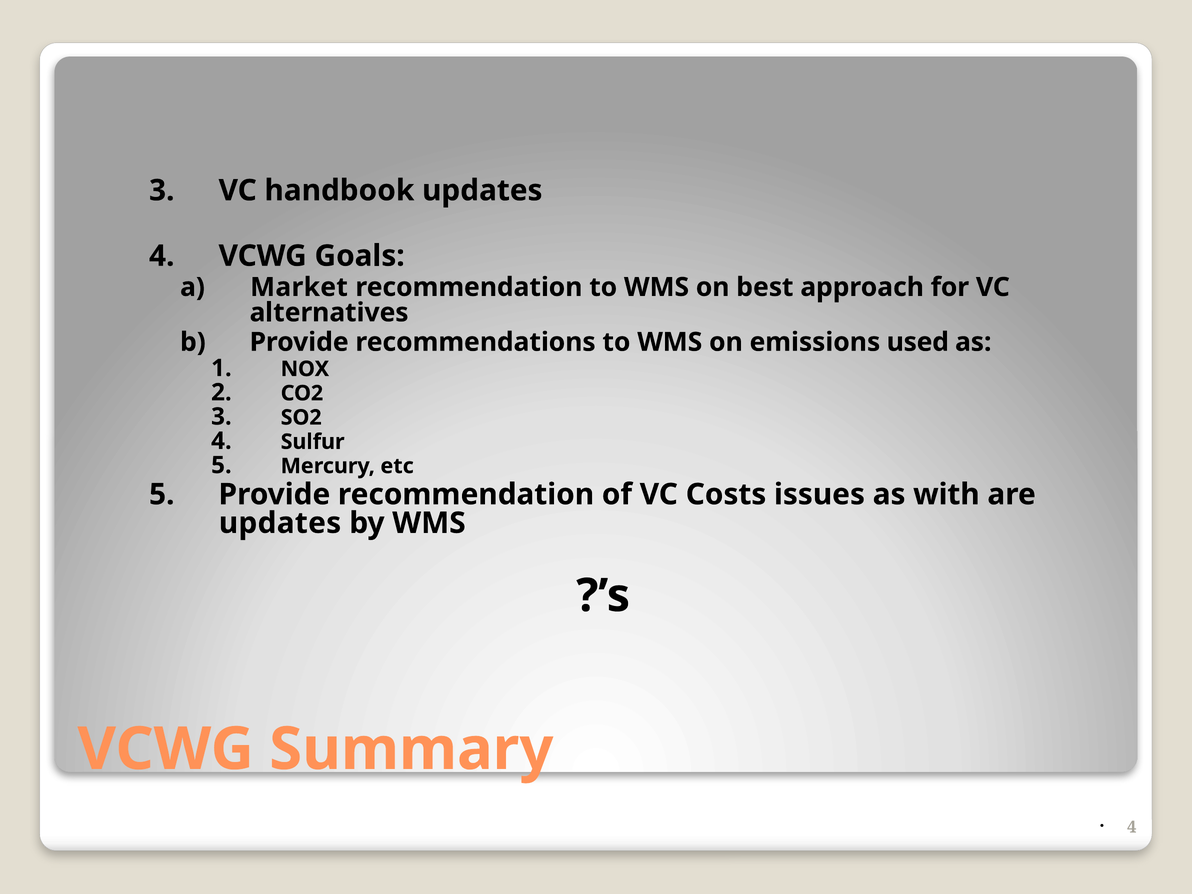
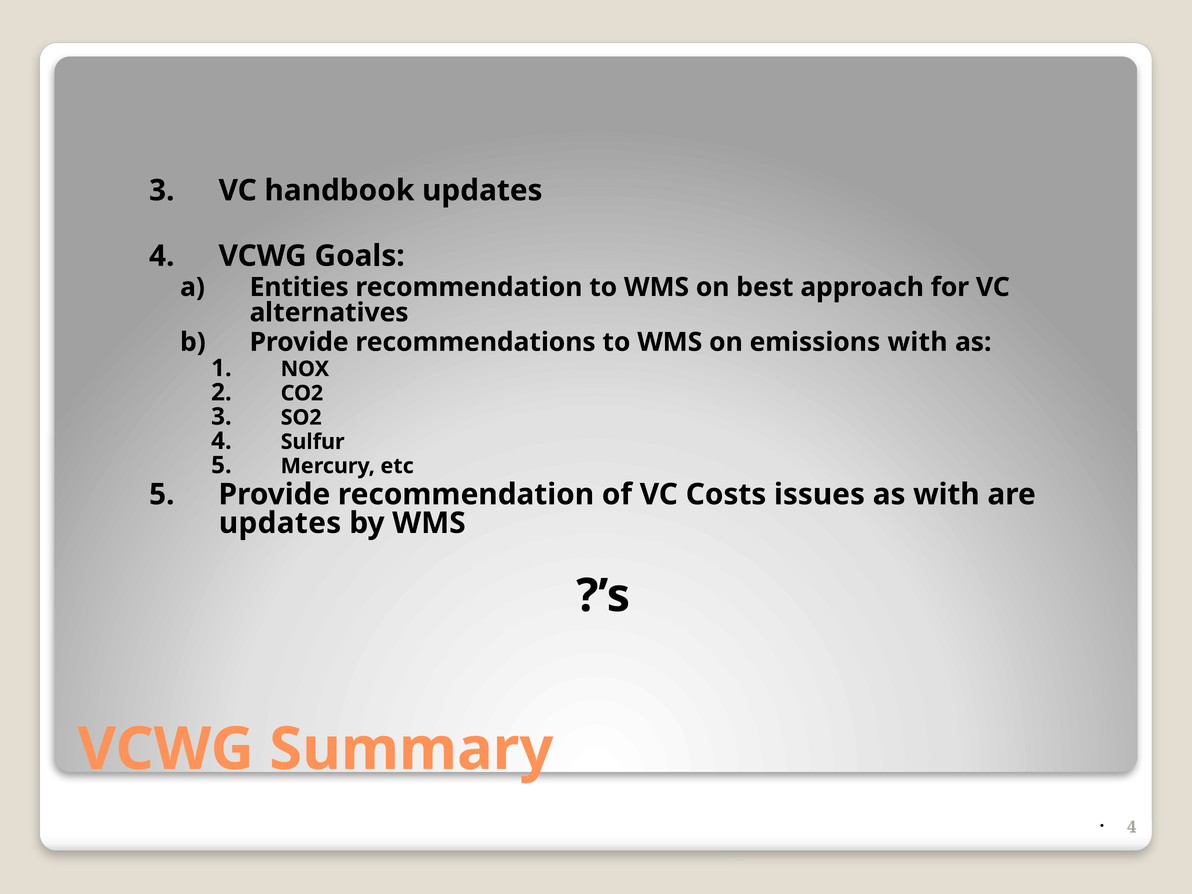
Market: Market -> Entities (299, 287)
emissions used: used -> with (918, 342)
